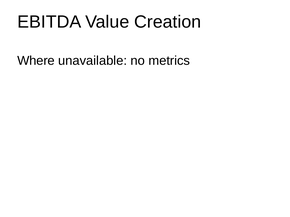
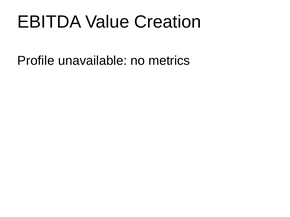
Where: Where -> Profile (36, 61)
